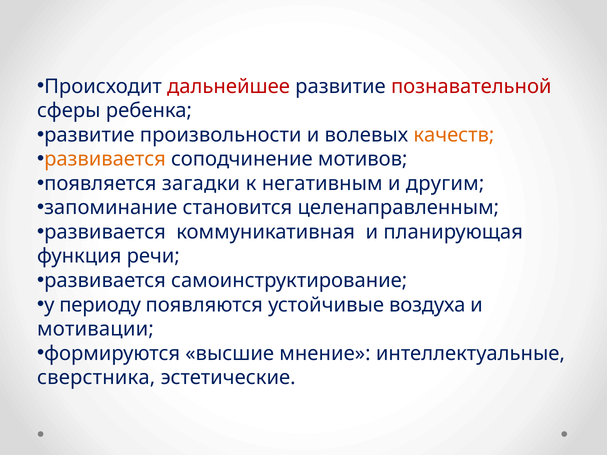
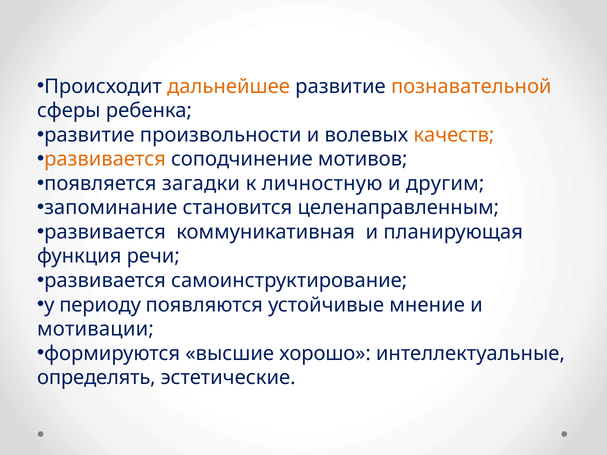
дальнейшее colour: red -> orange (229, 86)
познавательной colour: red -> orange (471, 86)
негативным: негативным -> личностную (322, 184)
воздуха: воздуха -> мнение (427, 305)
мнение: мнение -> хорошо (325, 354)
сверстника: сверстника -> определять (96, 378)
